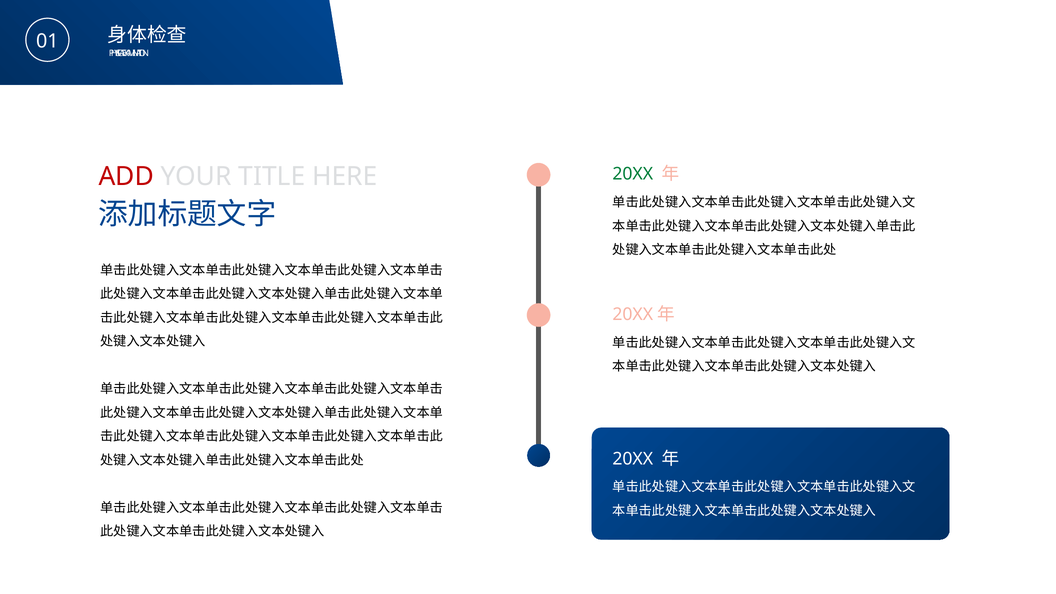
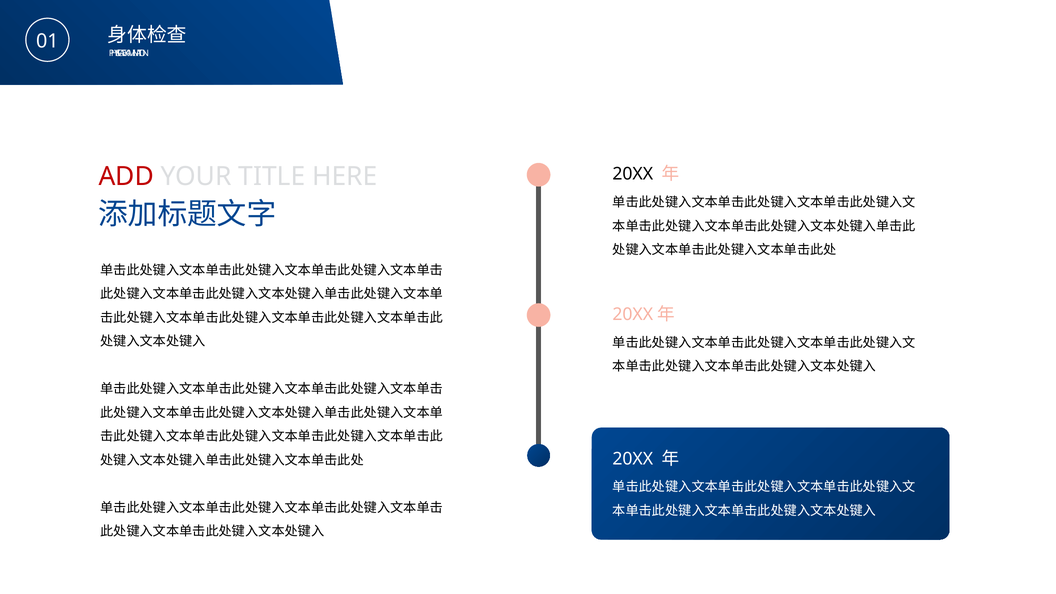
20XX colour: green -> black (633, 174)
